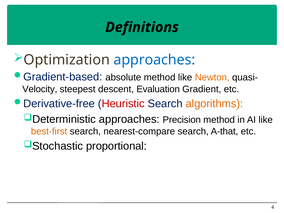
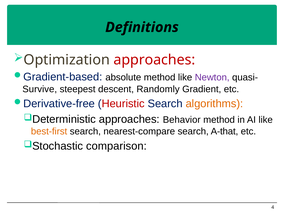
approaches colour: blue -> red (154, 60)
Newton colour: orange -> purple (212, 77)
Velocity: Velocity -> Survive (40, 89)
Evaluation: Evaluation -> Randomly (158, 89)
Precision: Precision -> Behavior (182, 120)
proportional: proportional -> comparison (116, 146)
